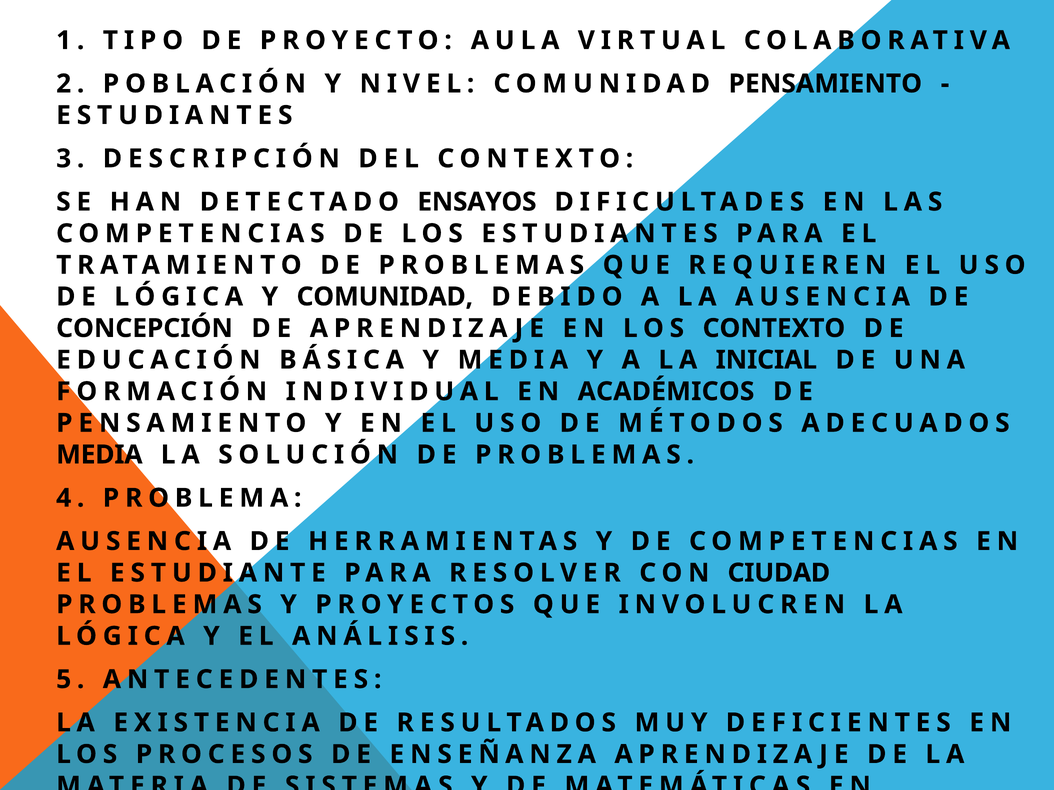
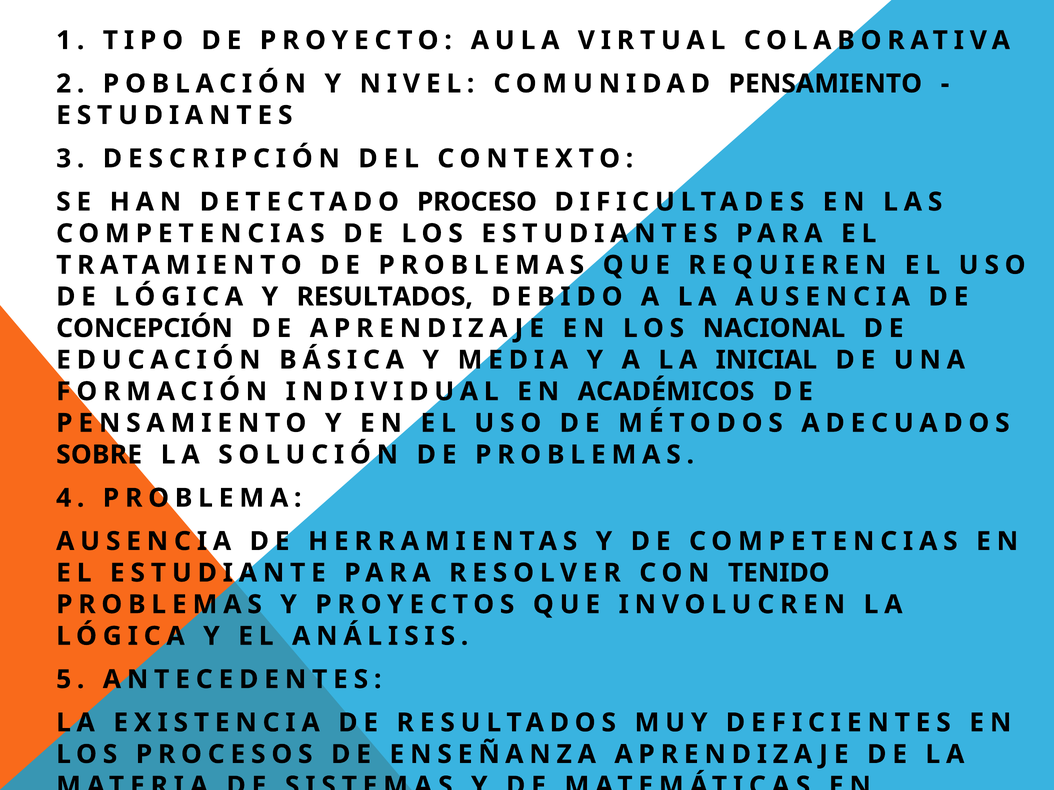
ENSAYOS: ENSAYOS -> PROCESO (477, 202)
Y COMUNIDAD: COMUNIDAD -> RESULTADOS (385, 297)
LOS CONTEXTO: CONTEXTO -> NACIONAL (774, 329)
MEDIA: MEDIA -> SOBRE (99, 455)
CIUDAD: CIUDAD -> TENIDO (779, 573)
